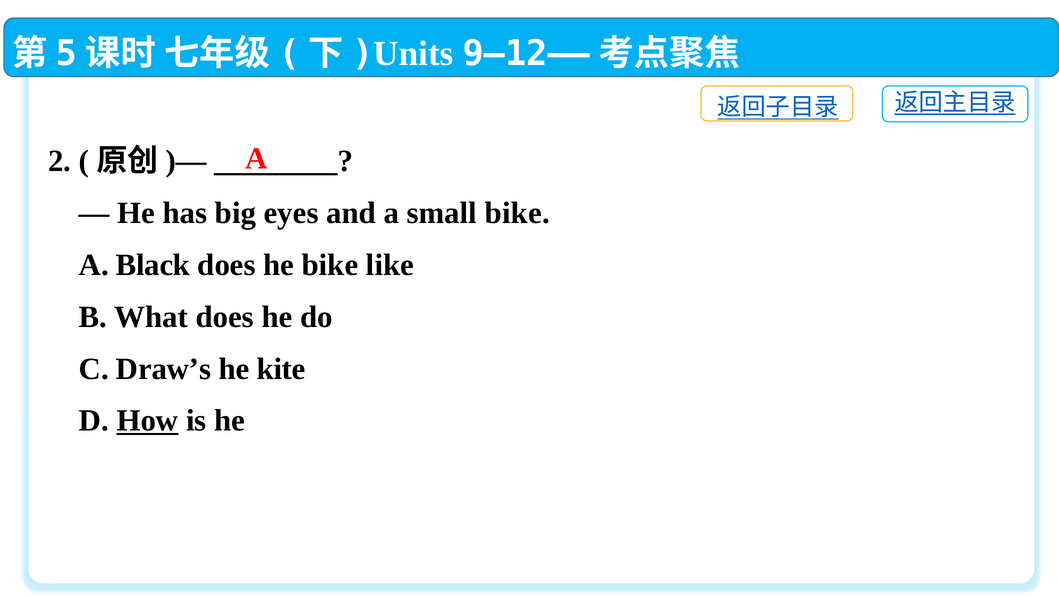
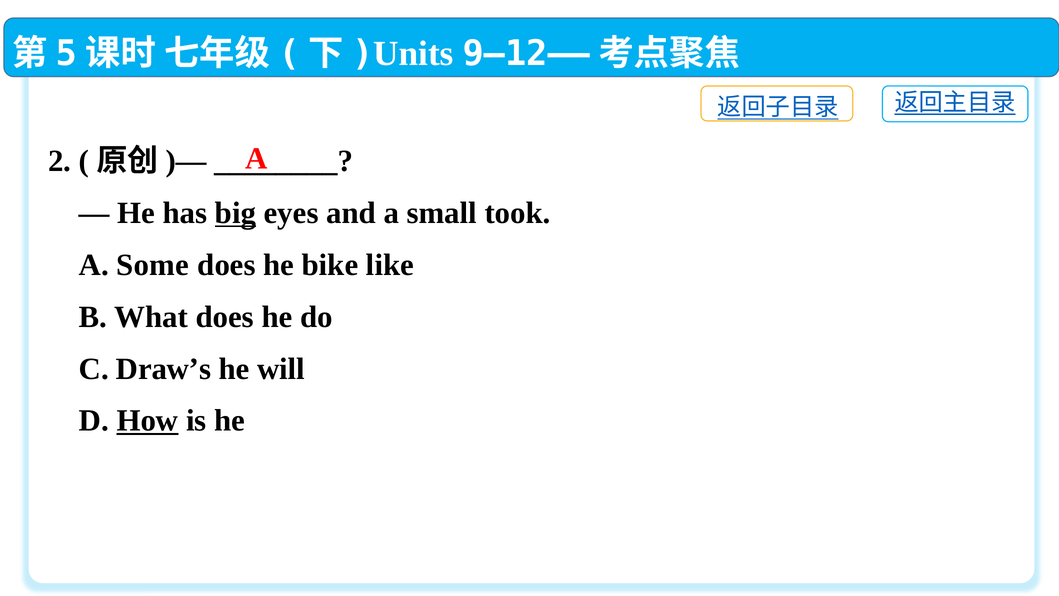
big underline: none -> present (236, 213)
small bike: bike -> took (518, 213)
Black: Black -> Some (153, 265)
kite: kite -> will (281, 369)
